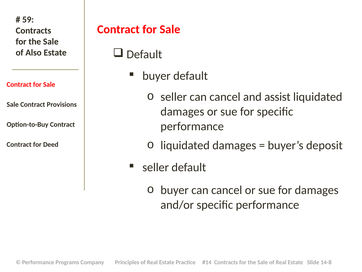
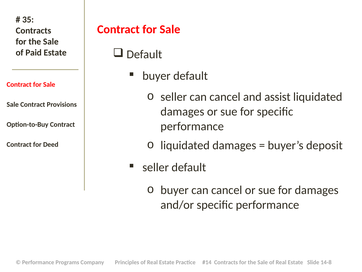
59: 59 -> 35 (28, 20)
Also: Also -> Paid (34, 53)
